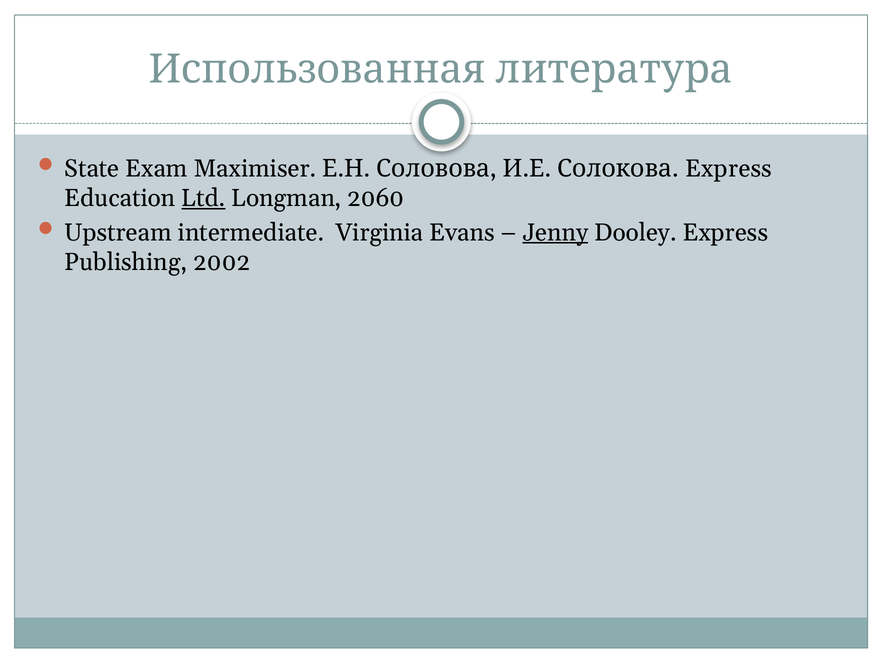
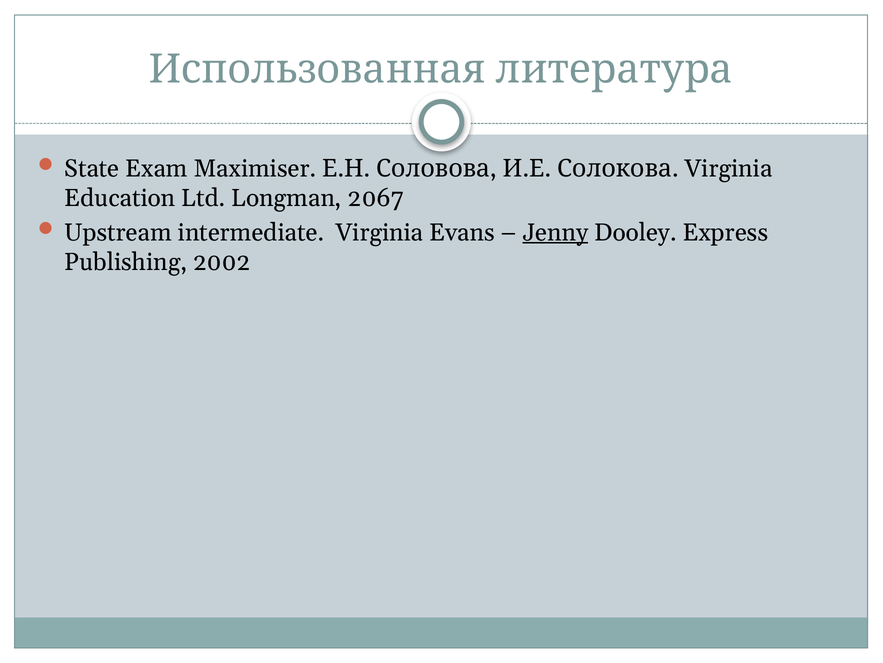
Солокова Express: Express -> Virginia (729, 168)
Ltd underline: present -> none (203, 198)
2060: 2060 -> 2067 (376, 198)
